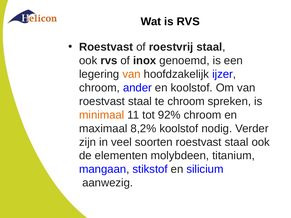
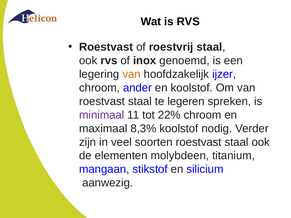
te chroom: chroom -> legeren (186, 101)
minimaal colour: orange -> purple (102, 115)
92%: 92% -> 22% (169, 115)
8,2%: 8,2% -> 8,3% (143, 129)
